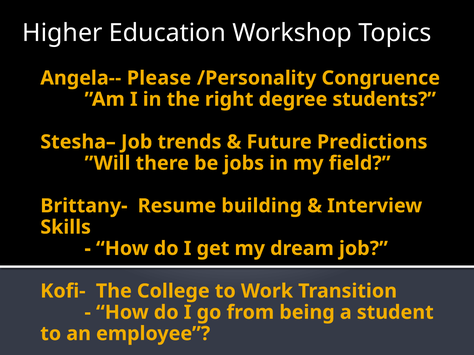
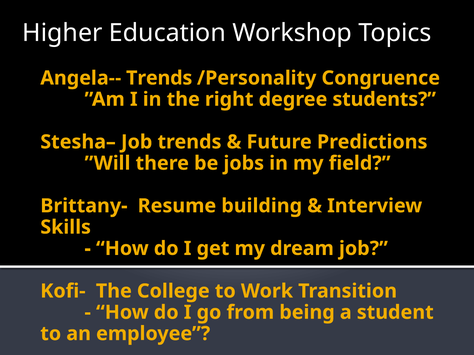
Angela-- Please: Please -> Trends (159, 78)
